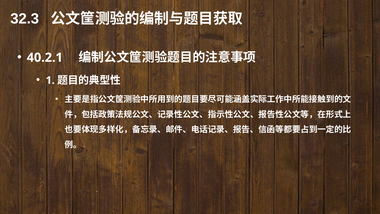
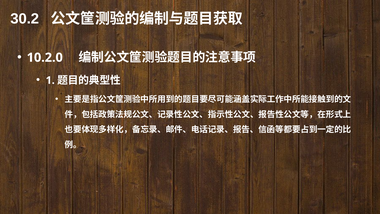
32.3: 32.3 -> 30.2 (25, 19)
40.2.1: 40.2.1 -> 10.2.0 (45, 57)
